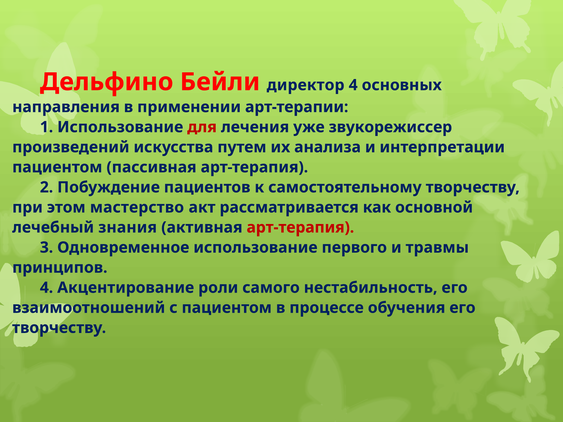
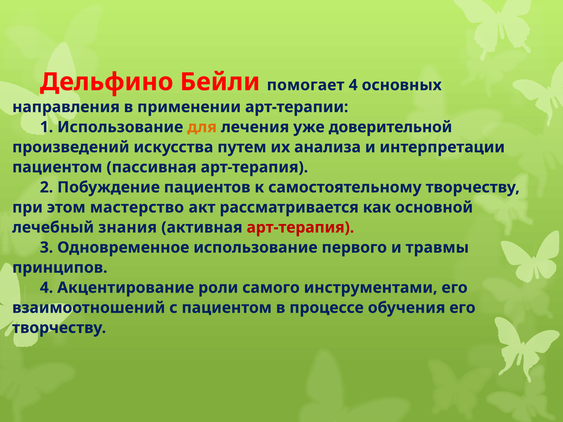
директор: директор -> помогает (306, 85)
для colour: red -> orange (202, 127)
звукорежиссер: звукорежиссер -> доверительной (390, 127)
нестабильность: нестабильность -> инструментами (371, 288)
